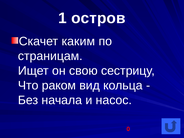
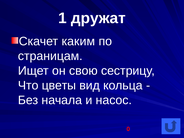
остров: остров -> дружат (98, 18)
раком: раком -> цветы (59, 85)
